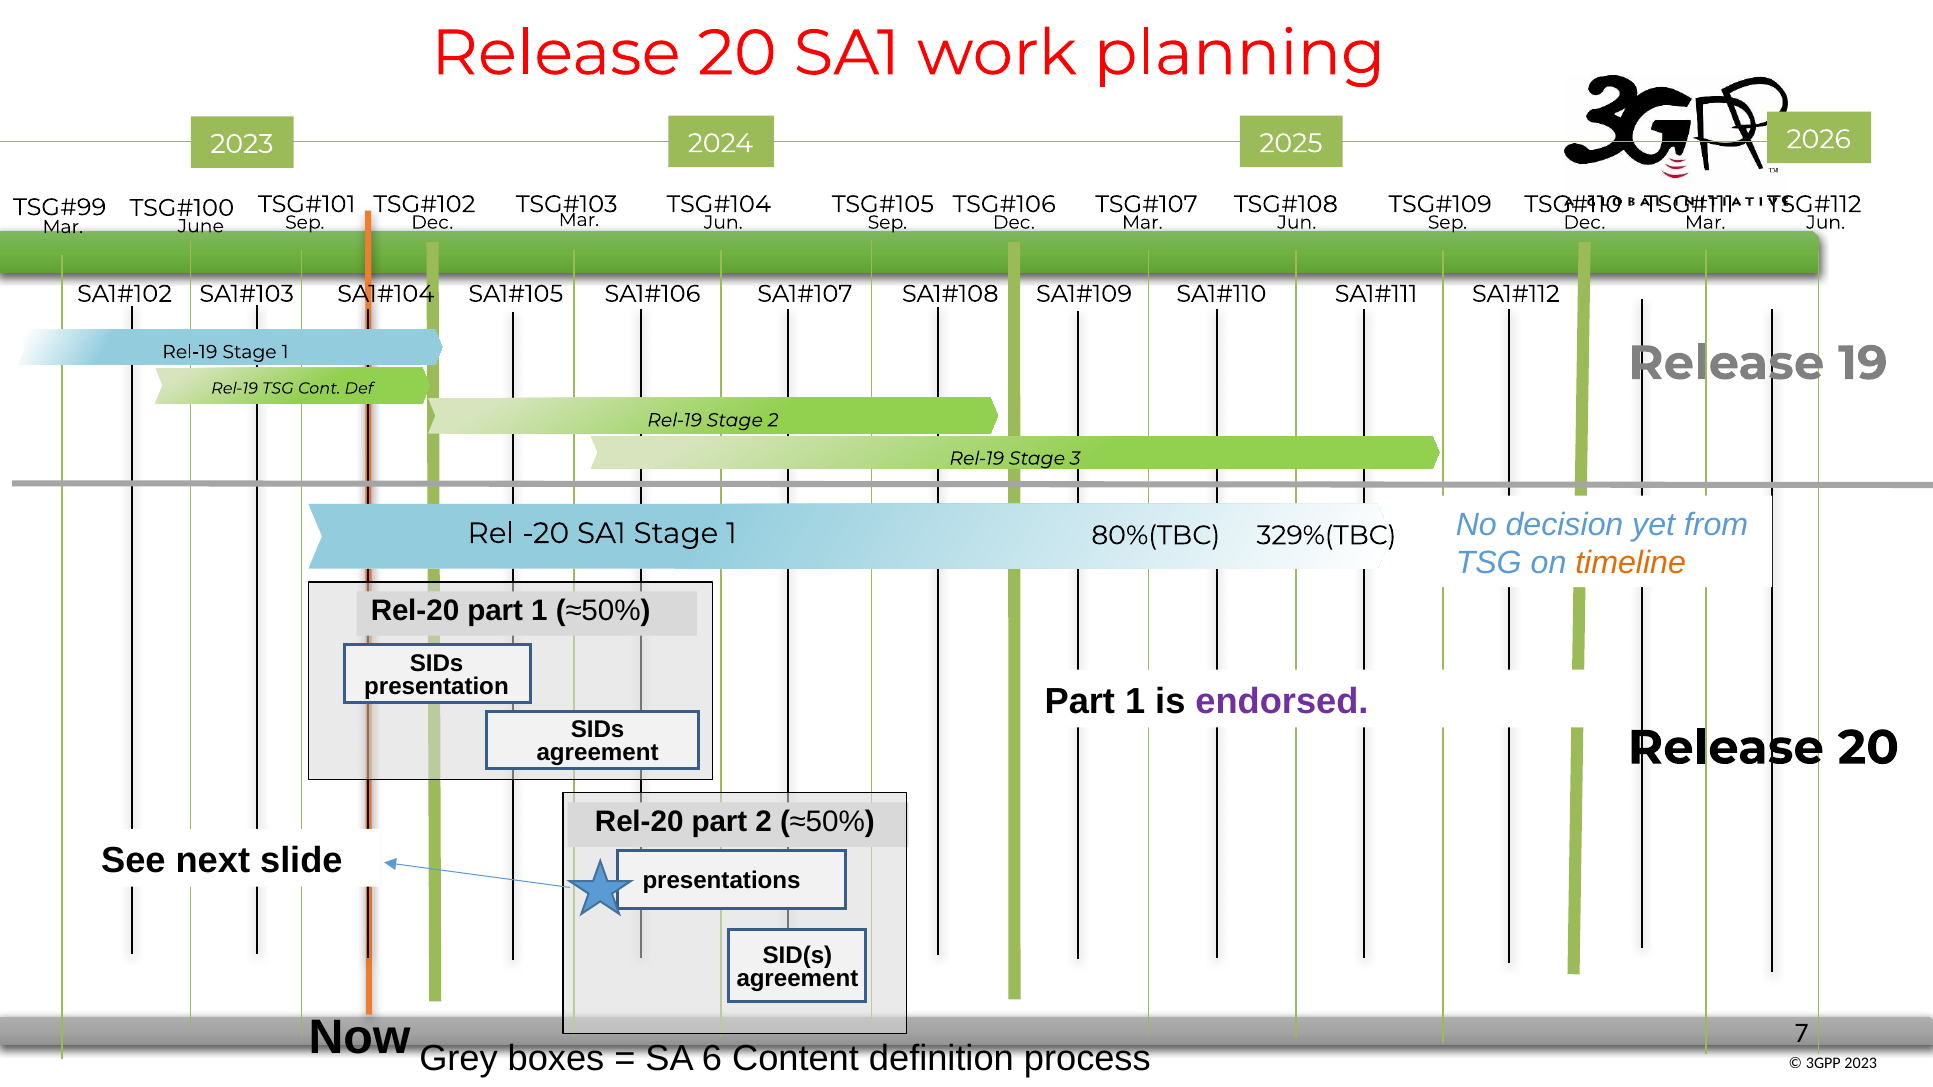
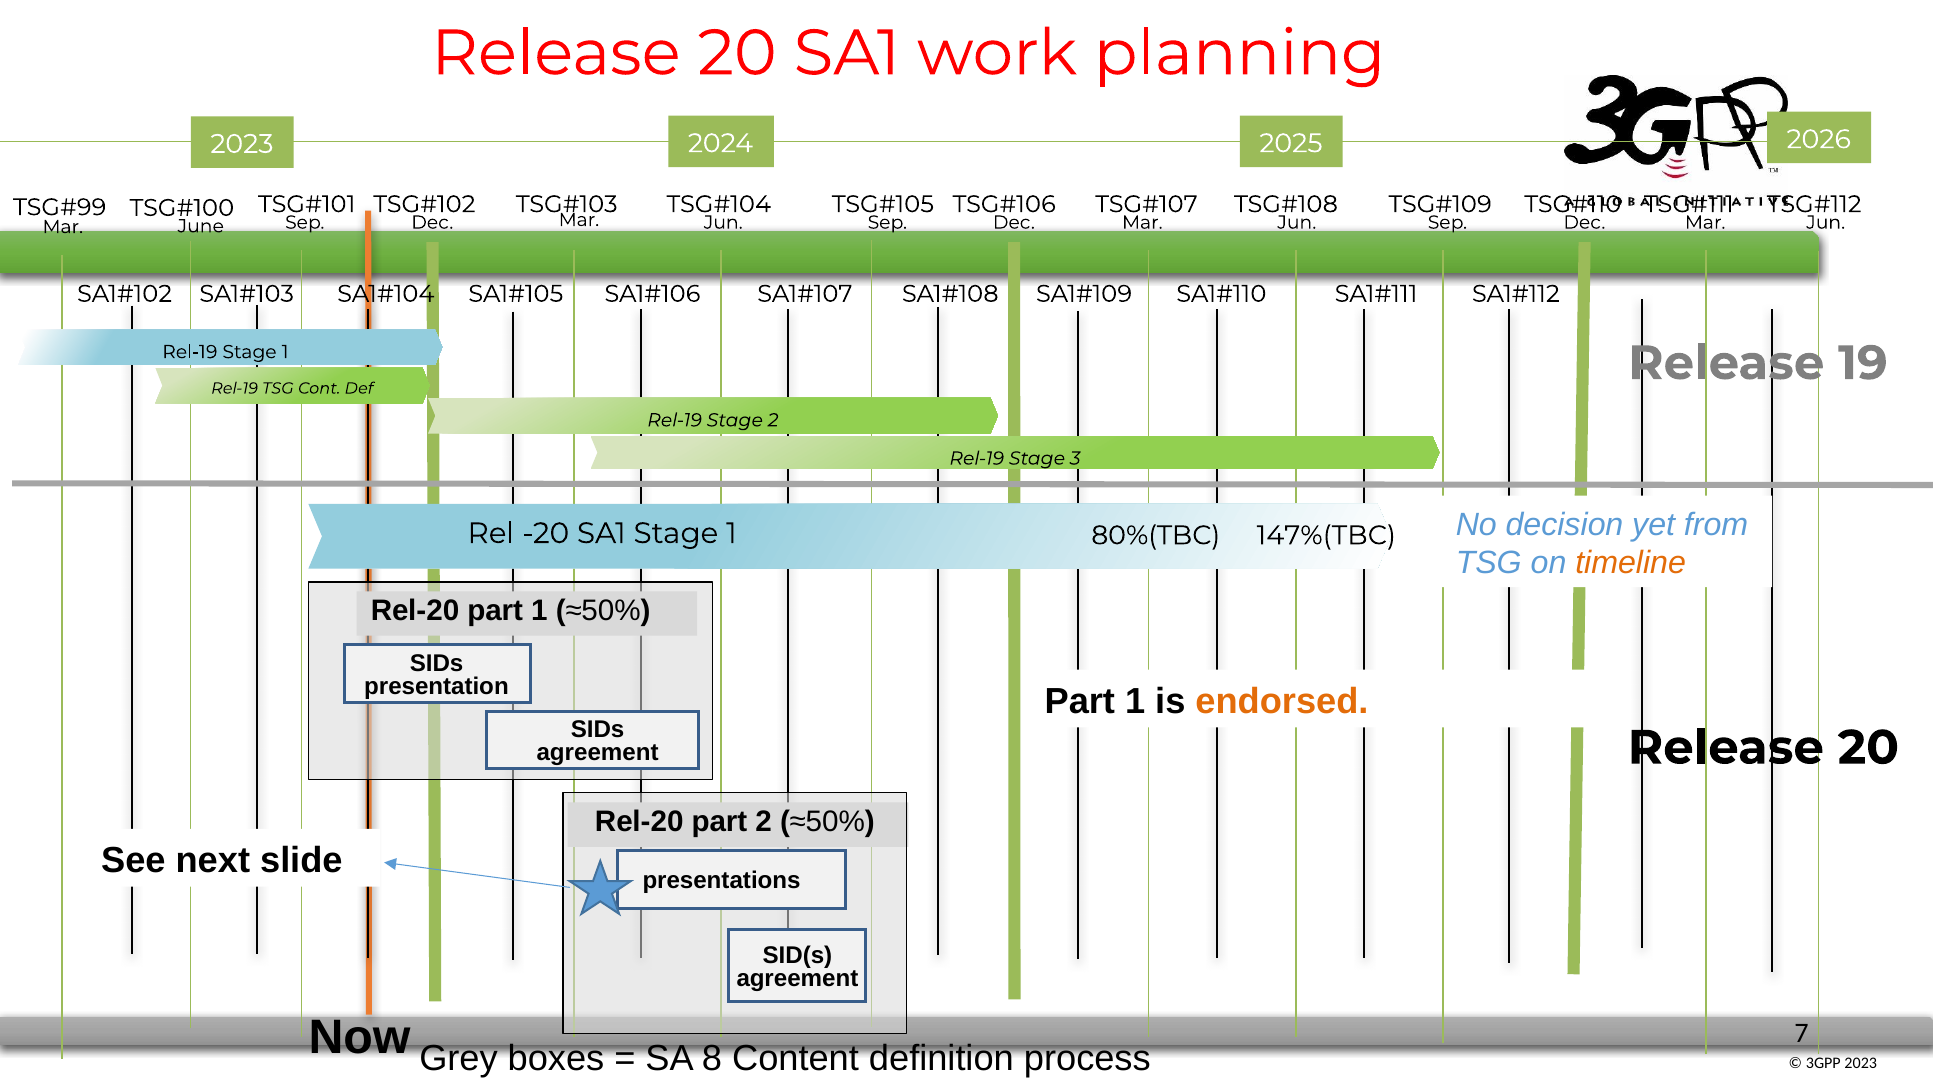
329%(TBC: 329%(TBC -> 147%(TBC (1326, 536)
endorsed colour: purple -> orange (1282, 701)
6: 6 -> 8 (712, 1059)
